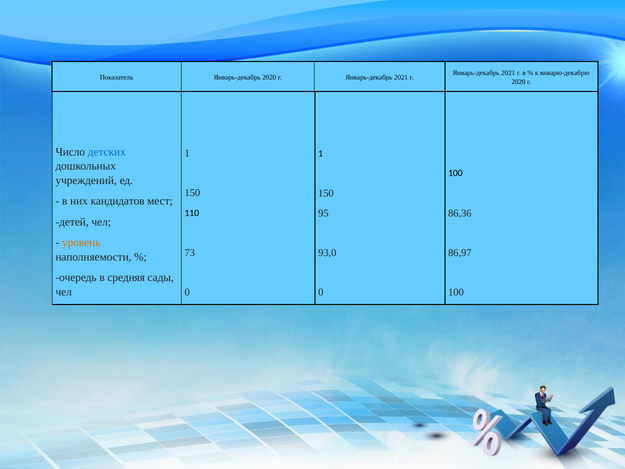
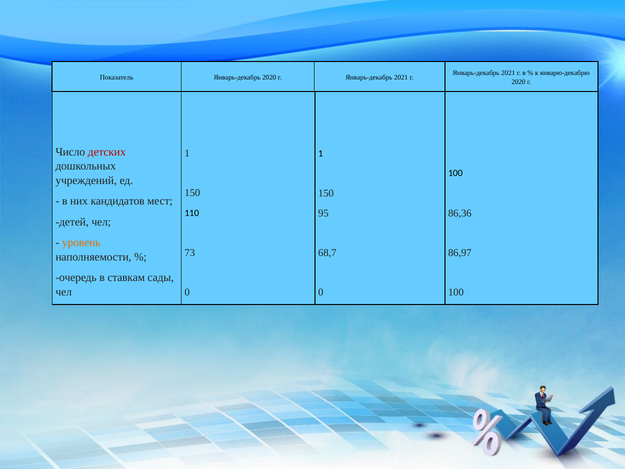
детских colour: blue -> red (107, 152)
93,0: 93,0 -> 68,7 (327, 253)
средняя: средняя -> ставкам (126, 278)
